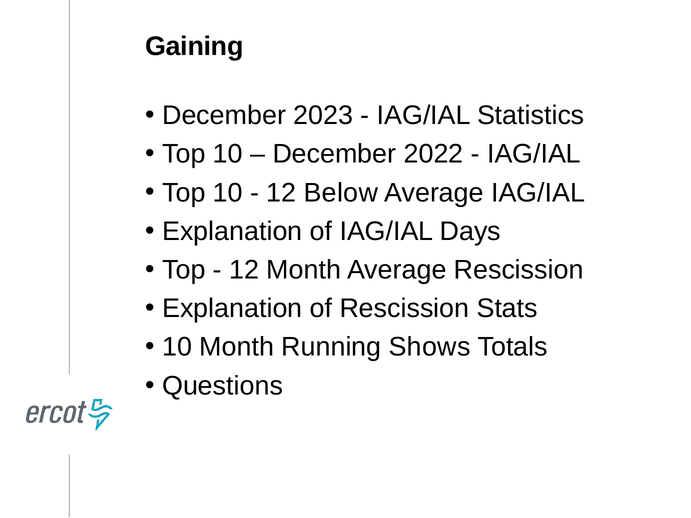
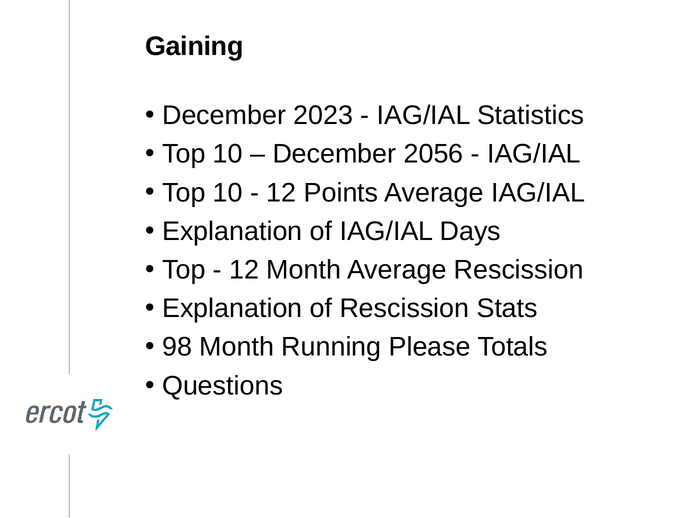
2022: 2022 -> 2056 (434, 154)
Below: Below -> Points (341, 193)
10: 10 -> 98 (177, 347)
Shows: Shows -> Please (430, 347)
